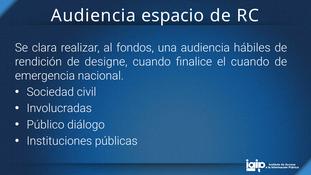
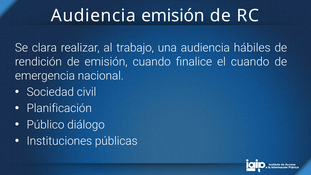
Audiencia espacio: espacio -> emisión (173, 16)
fondos: fondos -> trabajo (135, 48)
de designe: designe -> emisión (106, 62)
Involucradas: Involucradas -> Planificación (59, 108)
